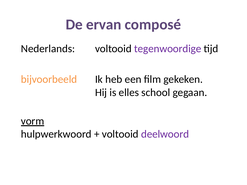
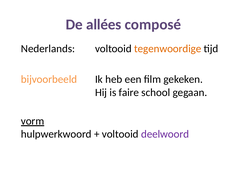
ervan: ervan -> allées (104, 25)
tegenwoordige colour: purple -> orange (168, 49)
elles: elles -> faire (129, 93)
